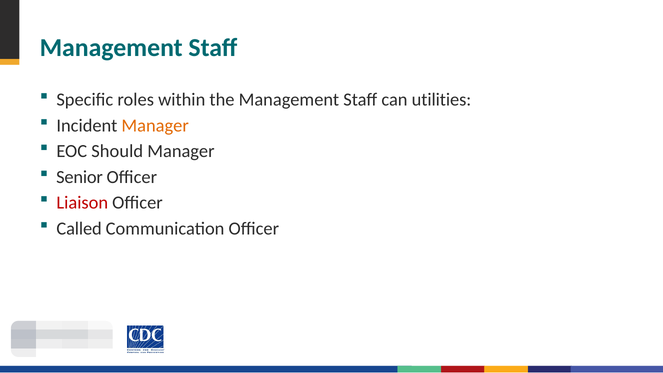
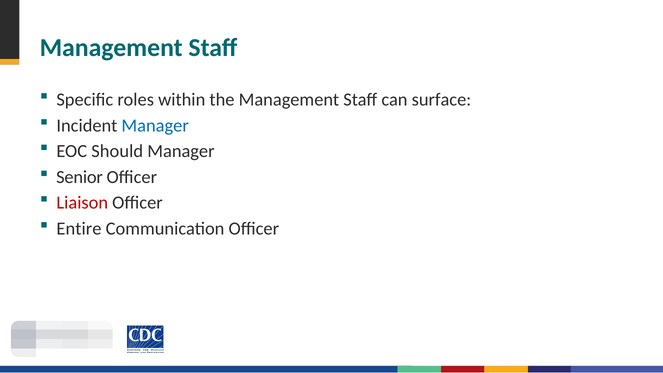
utilities: utilities -> surface (441, 100)
Manager colour: orange -> blue (155, 125)
Called: Called -> Entire (79, 229)
